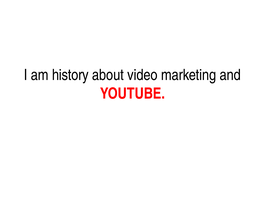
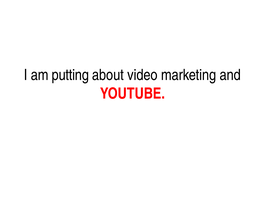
history: history -> putting (70, 75)
